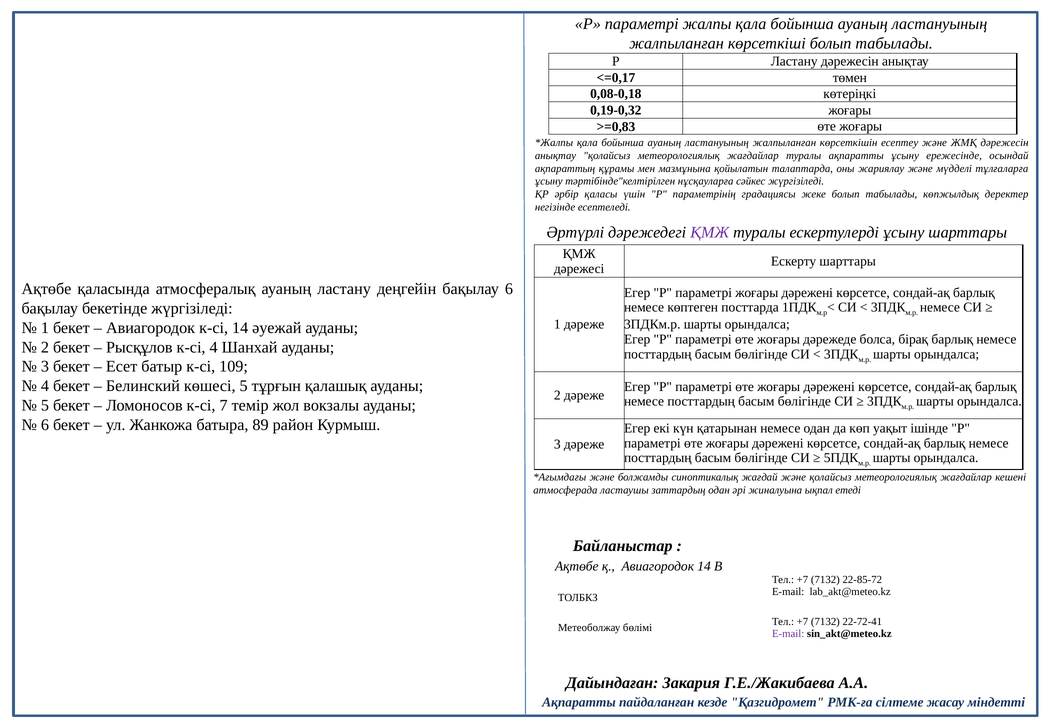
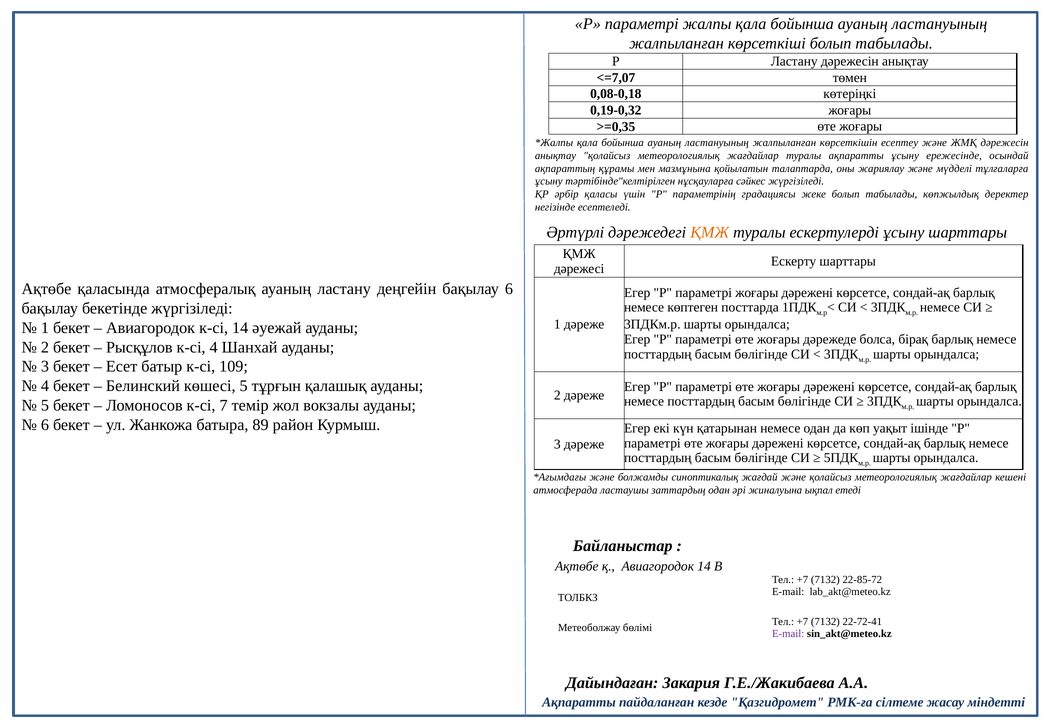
<=0,17: <=0,17 -> <=7,07 (616, 78)
>=0,83: >=0,83 -> >=0,35 (616, 127)
ҚМЖ colour: purple -> orange (710, 232)
